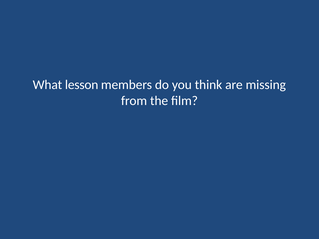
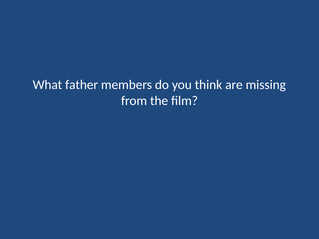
lesson: lesson -> father (82, 85)
